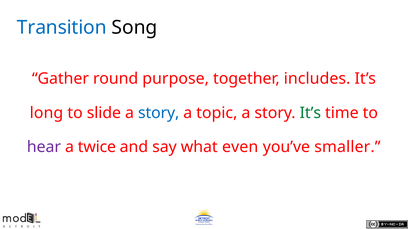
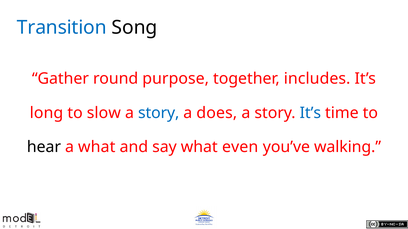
slide: slide -> slow (104, 113)
topic: topic -> does (217, 113)
It’s colour: green -> blue (310, 113)
hear colour: purple -> black (44, 147)
a twice: twice -> what (97, 147)
smaller: smaller -> walking (348, 147)
